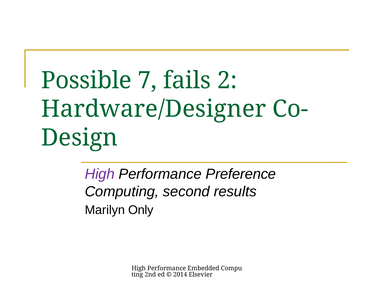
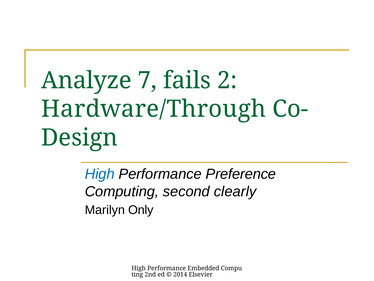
Possible: Possible -> Analyze (86, 80)
Hardware/Designer: Hardware/Designer -> Hardware/Through (154, 109)
High colour: purple -> blue (100, 174)
results: results -> clearly (235, 191)
